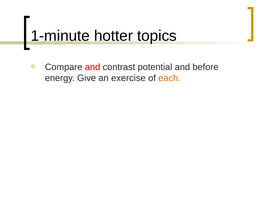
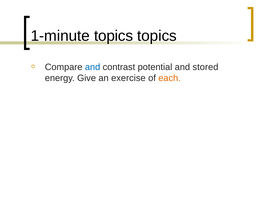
1-minute hotter: hotter -> topics (114, 36)
and colour: red -> blue (93, 67)
before: before -> stored (205, 67)
